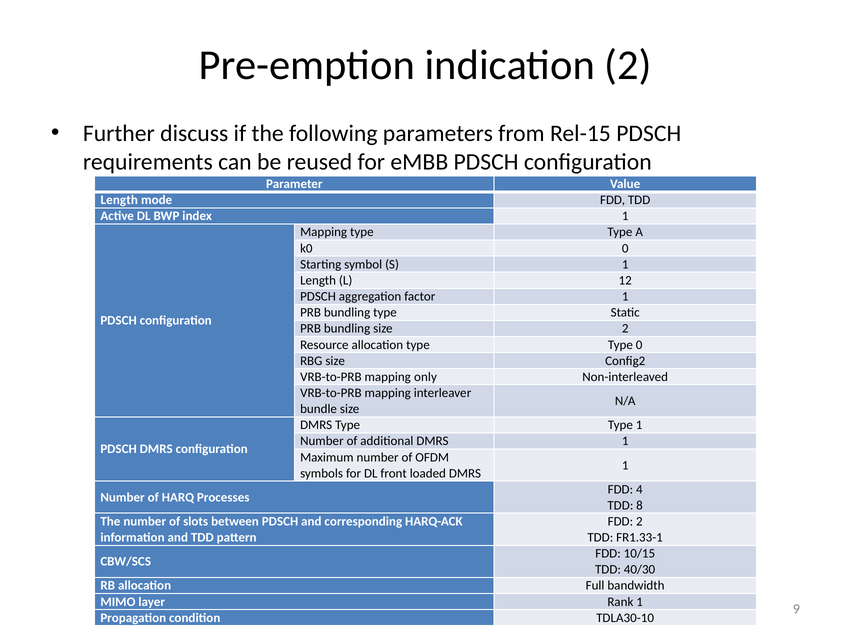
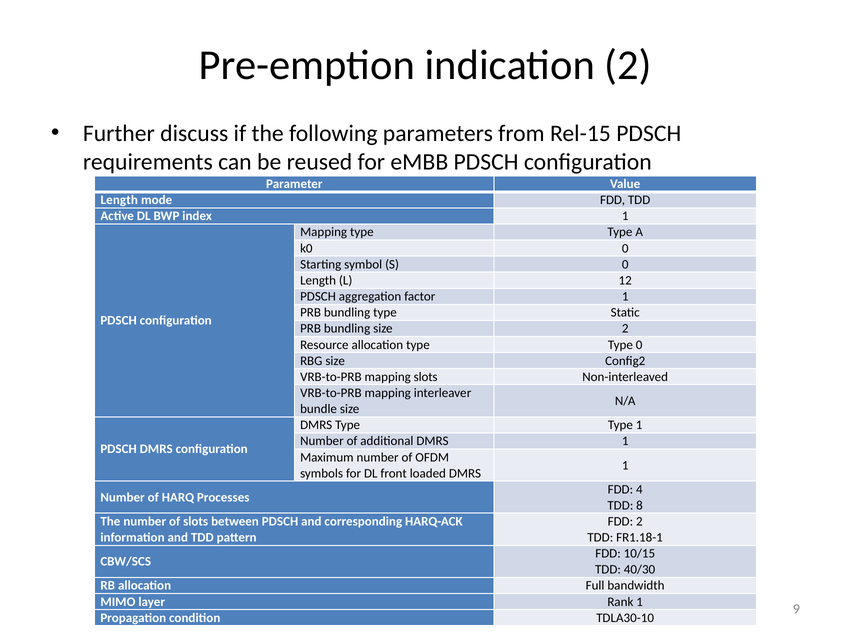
S 1: 1 -> 0 (625, 264)
mapping only: only -> slots (426, 377)
FR1.33-1: FR1.33-1 -> FR1.18-1 (639, 538)
